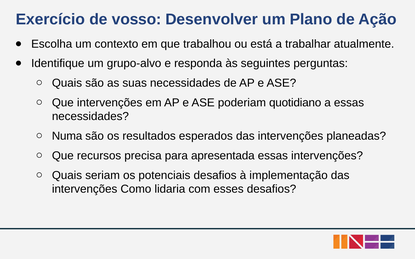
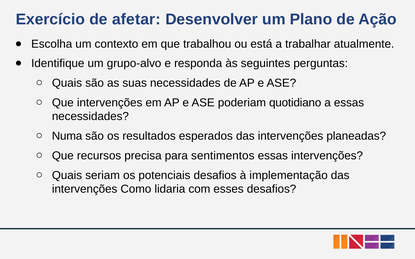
vosso: vosso -> afetar (136, 19)
apresentada: apresentada -> sentimentos (223, 156)
